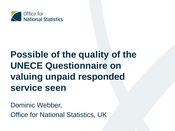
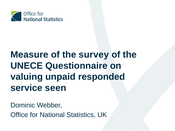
Possible: Possible -> Measure (29, 55)
quality: quality -> survey (94, 55)
